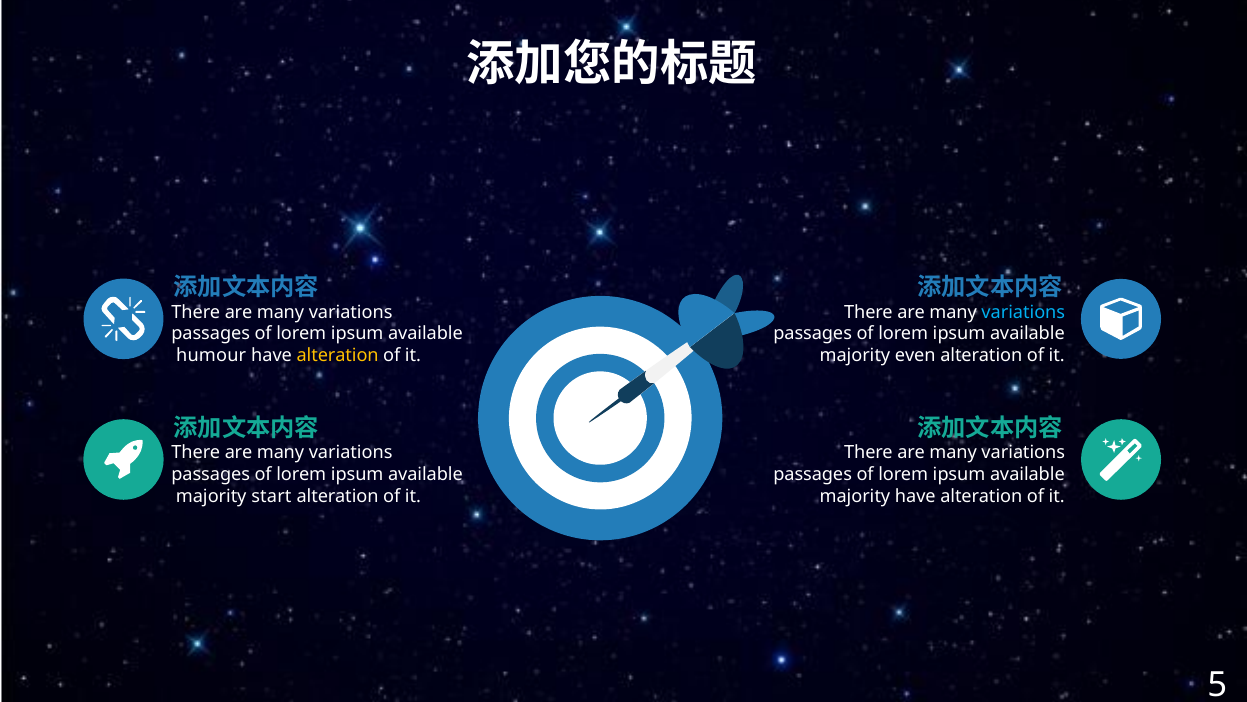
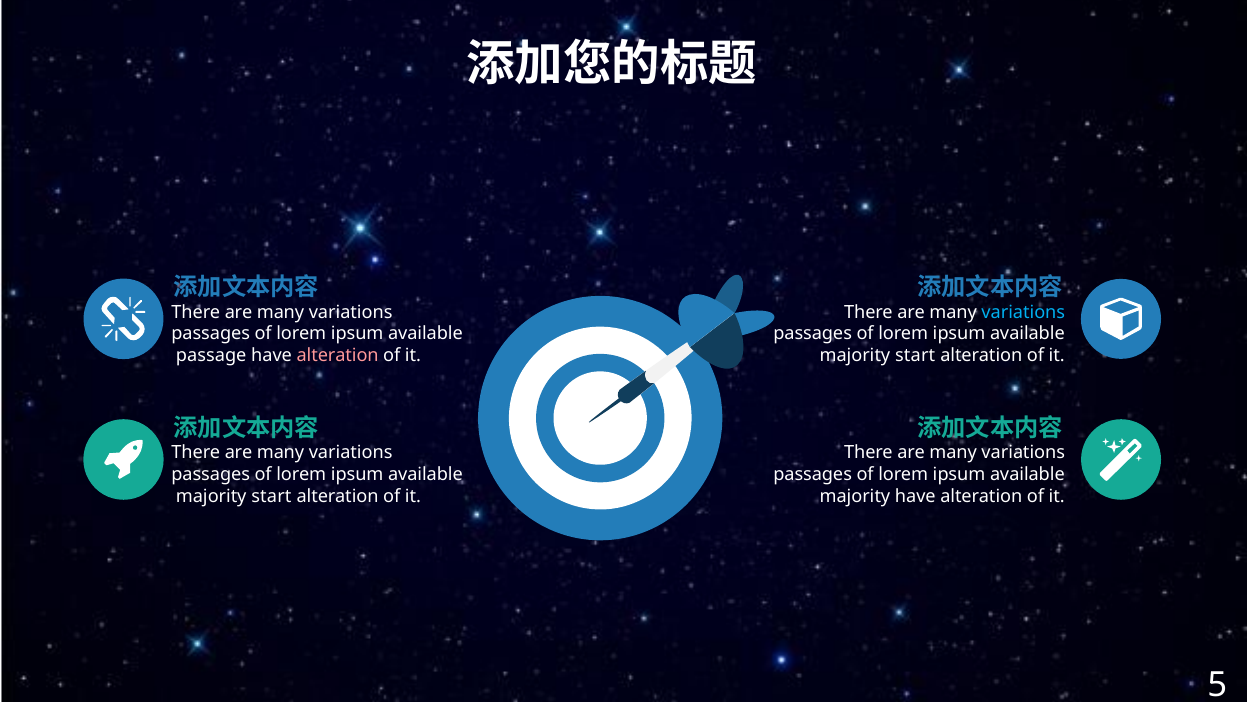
humour: humour -> passage (211, 356)
alteration colour: yellow -> pink (338, 356)
even: even -> start (915, 356)
